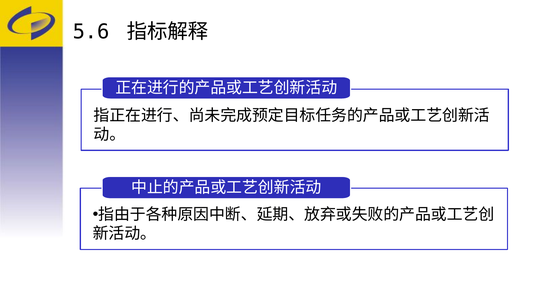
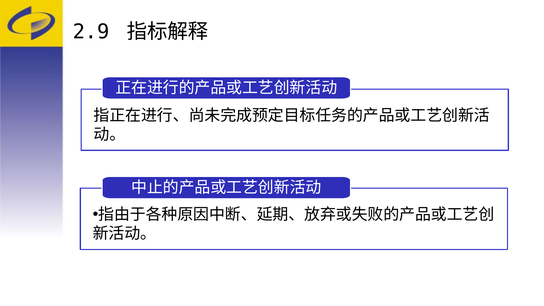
5.6: 5.6 -> 2.9 (91, 32)
